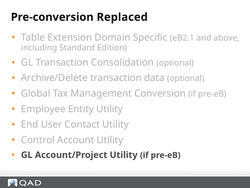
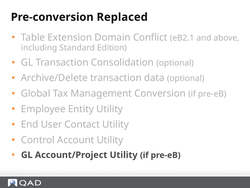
Specific: Specific -> Conflict (150, 37)
